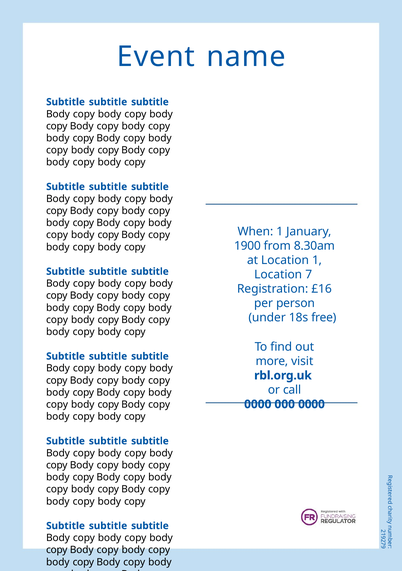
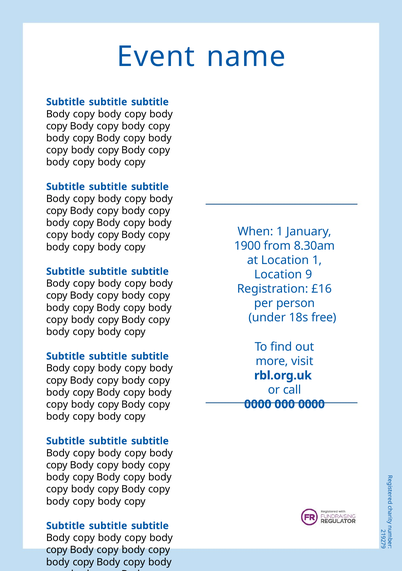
Location 7: 7 -> 9 (309, 274)
